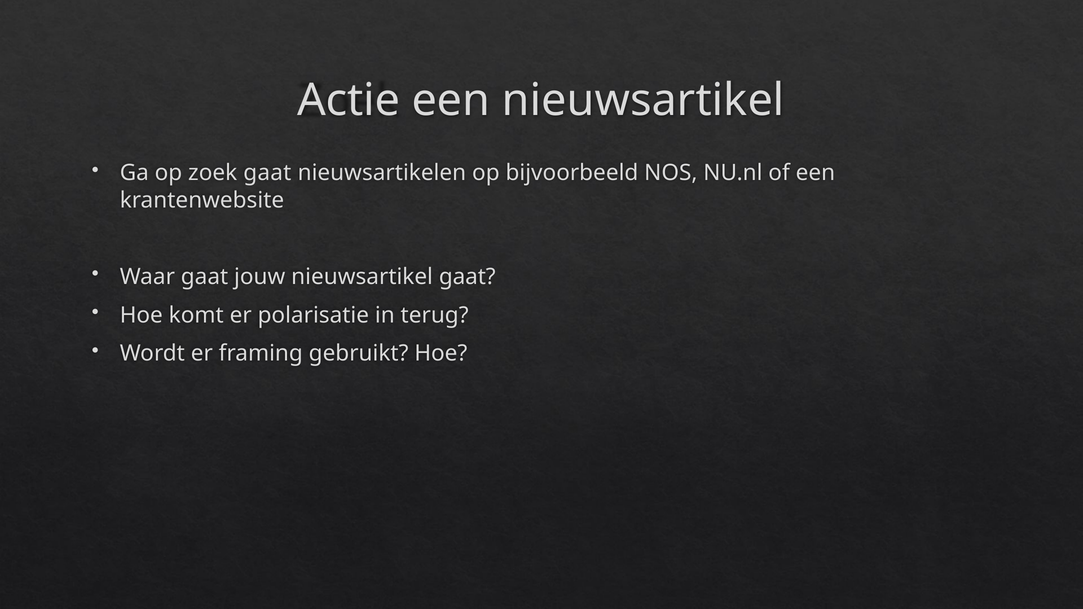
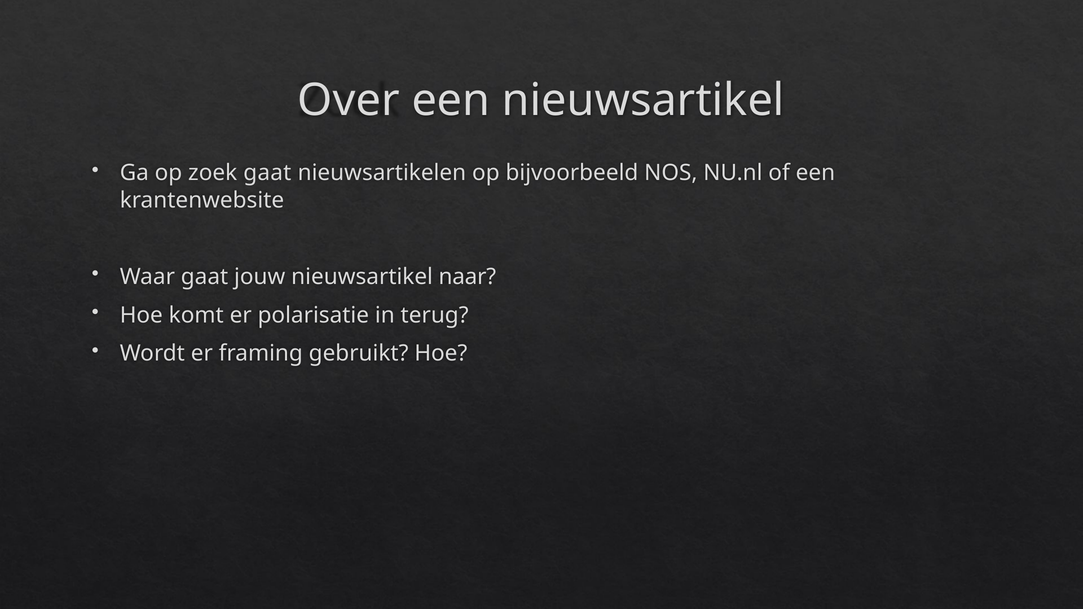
Actie: Actie -> Over (349, 100)
nieuwsartikel gaat: gaat -> naar (467, 277)
